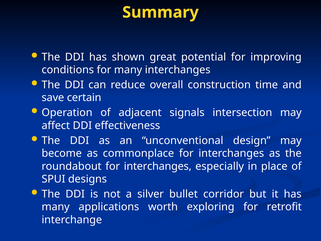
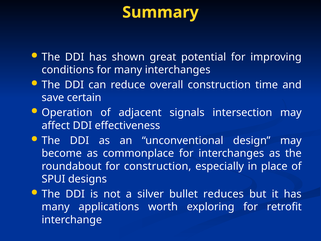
roundabout for interchanges: interchanges -> construction (158, 166)
corridor: corridor -> reduces (224, 194)
